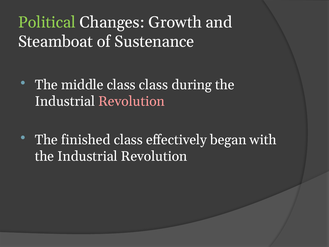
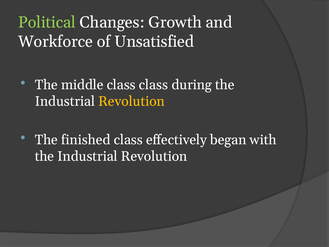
Steamboat: Steamboat -> Workforce (55, 41)
Sustenance: Sustenance -> Unsatisfied (154, 41)
Revolution colour: pink -> yellow (132, 101)
